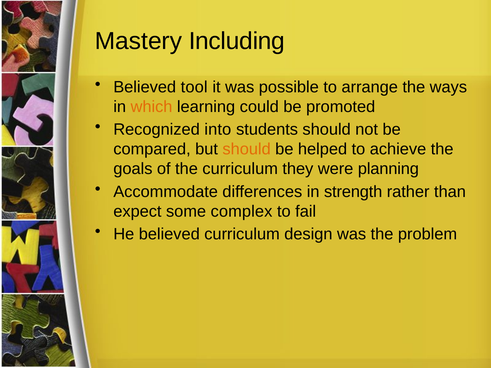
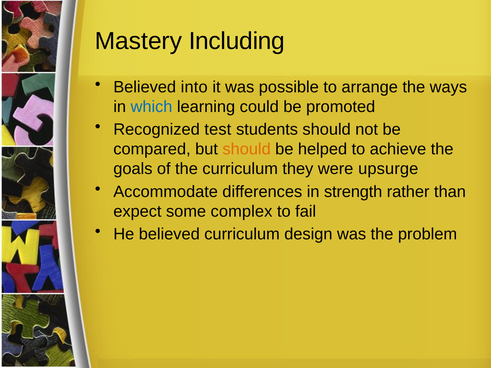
tool: tool -> into (194, 87)
which colour: orange -> blue (152, 107)
into: into -> test (218, 130)
planning: planning -> upsurge (388, 169)
